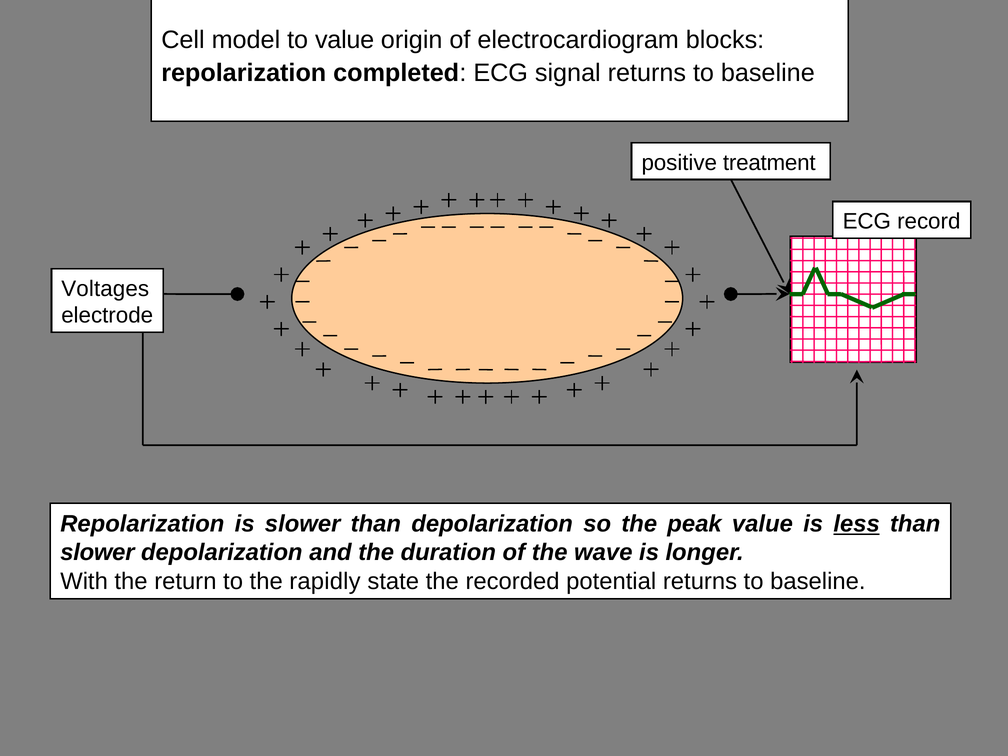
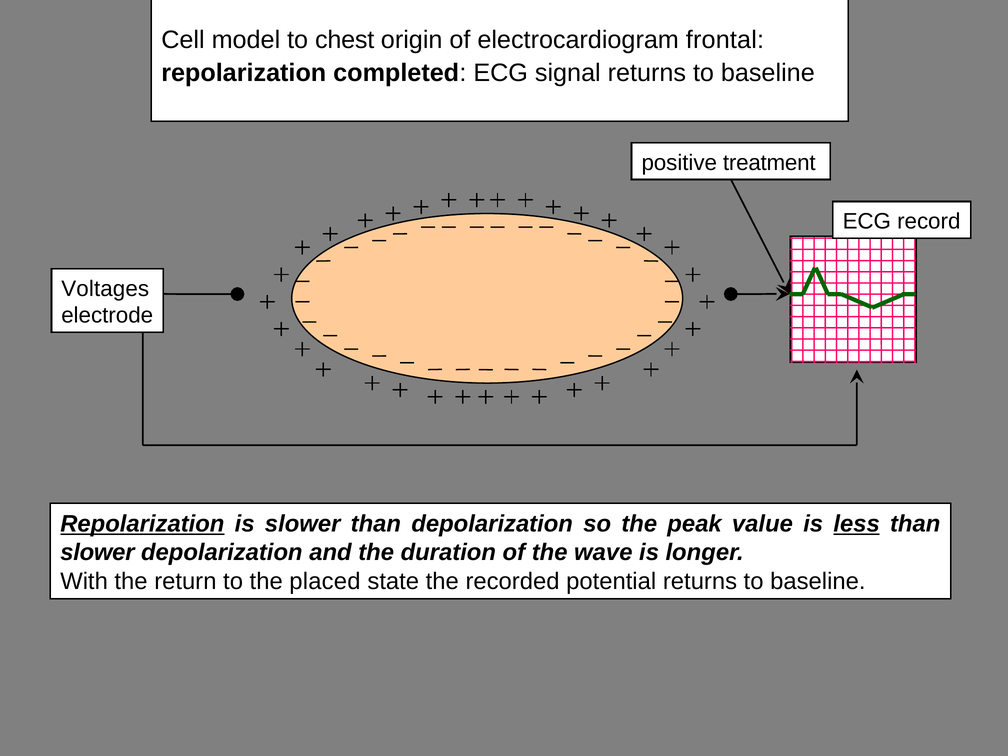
to value: value -> chest (345, 40)
blocks: blocks -> frontal (725, 40)
Repolarization underline: none -> present (142, 524)
rapidly: rapidly -> placed (325, 581)
